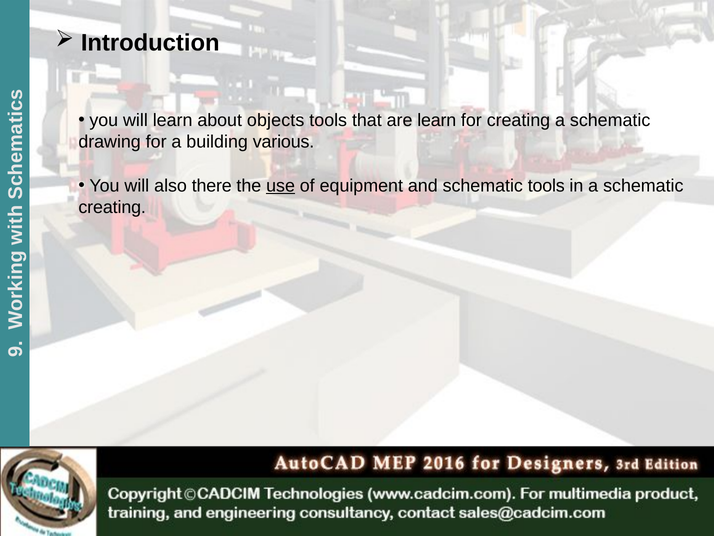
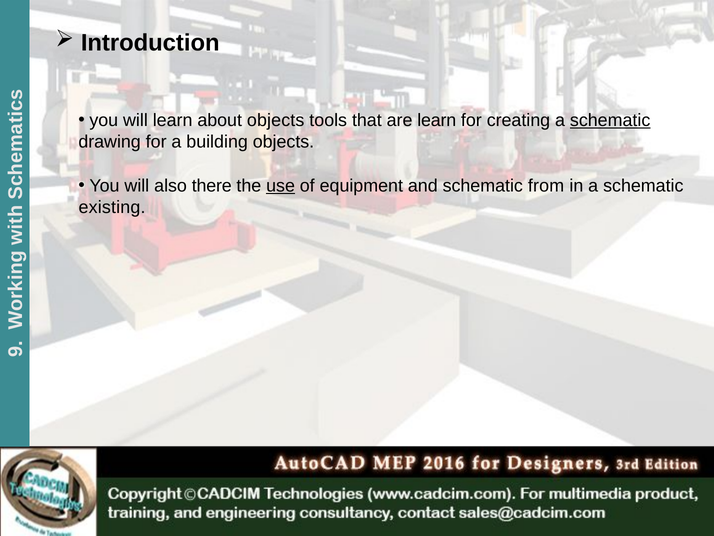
schematic underline: none -> present (610, 120)
building various: various -> objects (283, 142)
schematic tools: tools -> from (546, 186)
creating: creating -> existing (112, 207)
